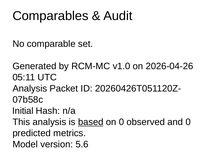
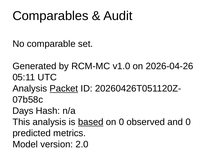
Packet underline: none -> present (64, 88)
Initial: Initial -> Days (23, 111)
5.6: 5.6 -> 2.0 (82, 144)
